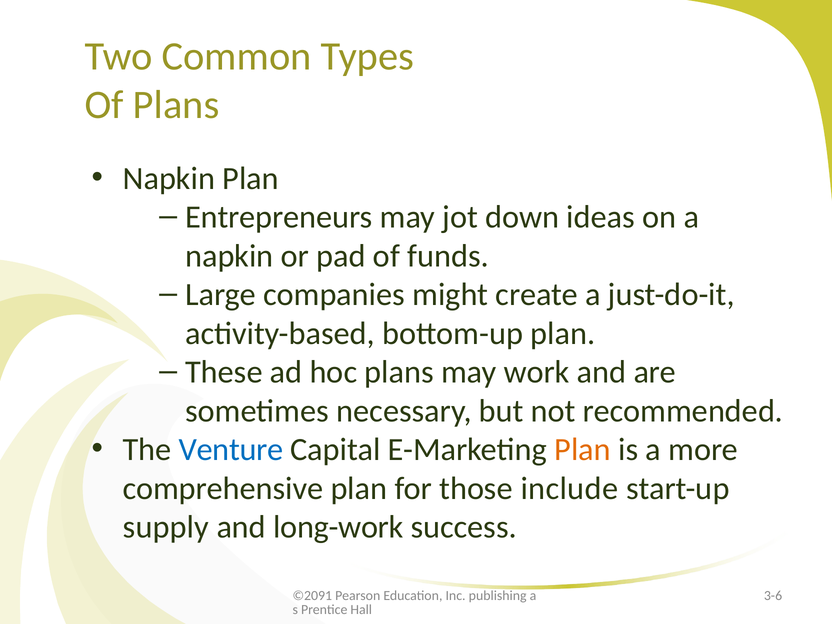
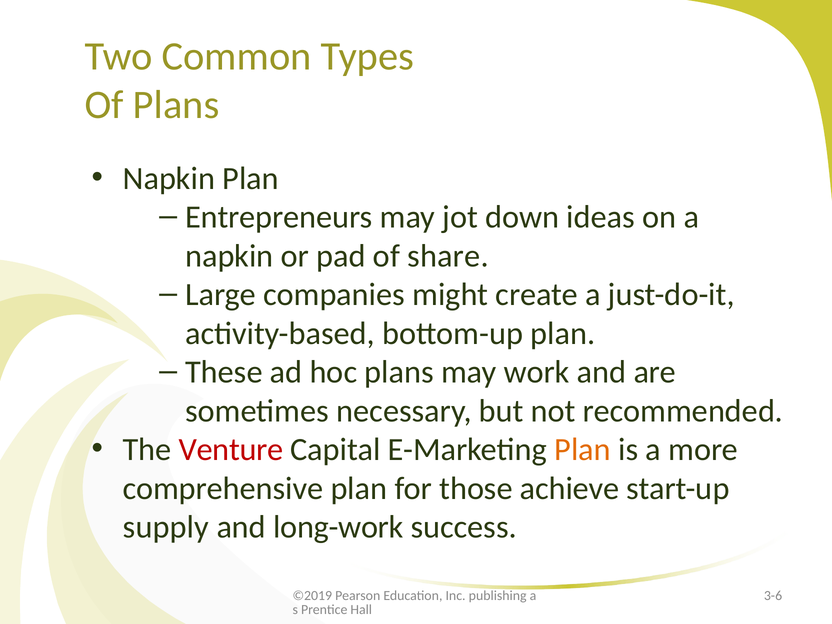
funds: funds -> share (448, 256)
Venture colour: blue -> red (231, 450)
include: include -> achieve (570, 488)
©2091: ©2091 -> ©2019 (312, 596)
